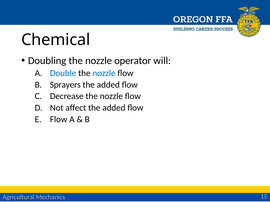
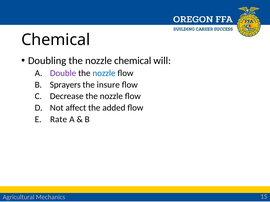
nozzle operator: operator -> chemical (133, 61)
Double colour: blue -> purple (63, 73)
added: added -> insure (108, 85)
Flow: Flow -> Rate (59, 120)
